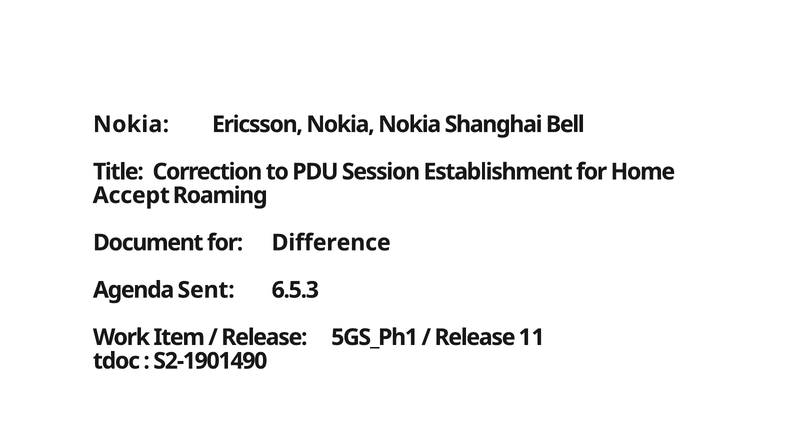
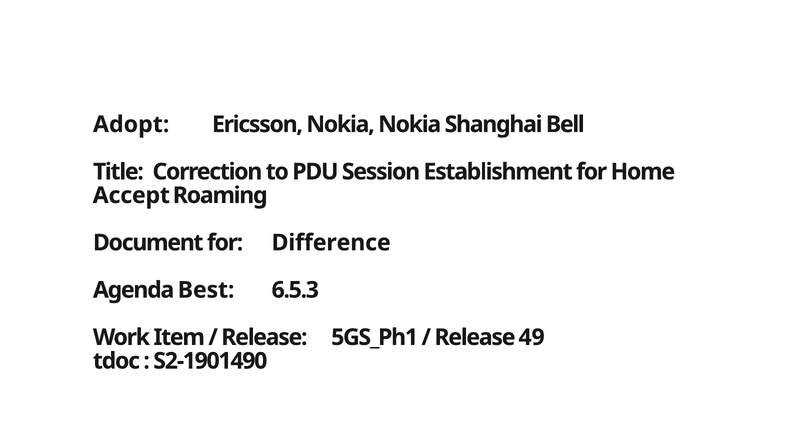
Nokia: Nokia -> Adopt (131, 124)
Sent: Sent -> Best (206, 290)
11: 11 -> 49 (532, 337)
